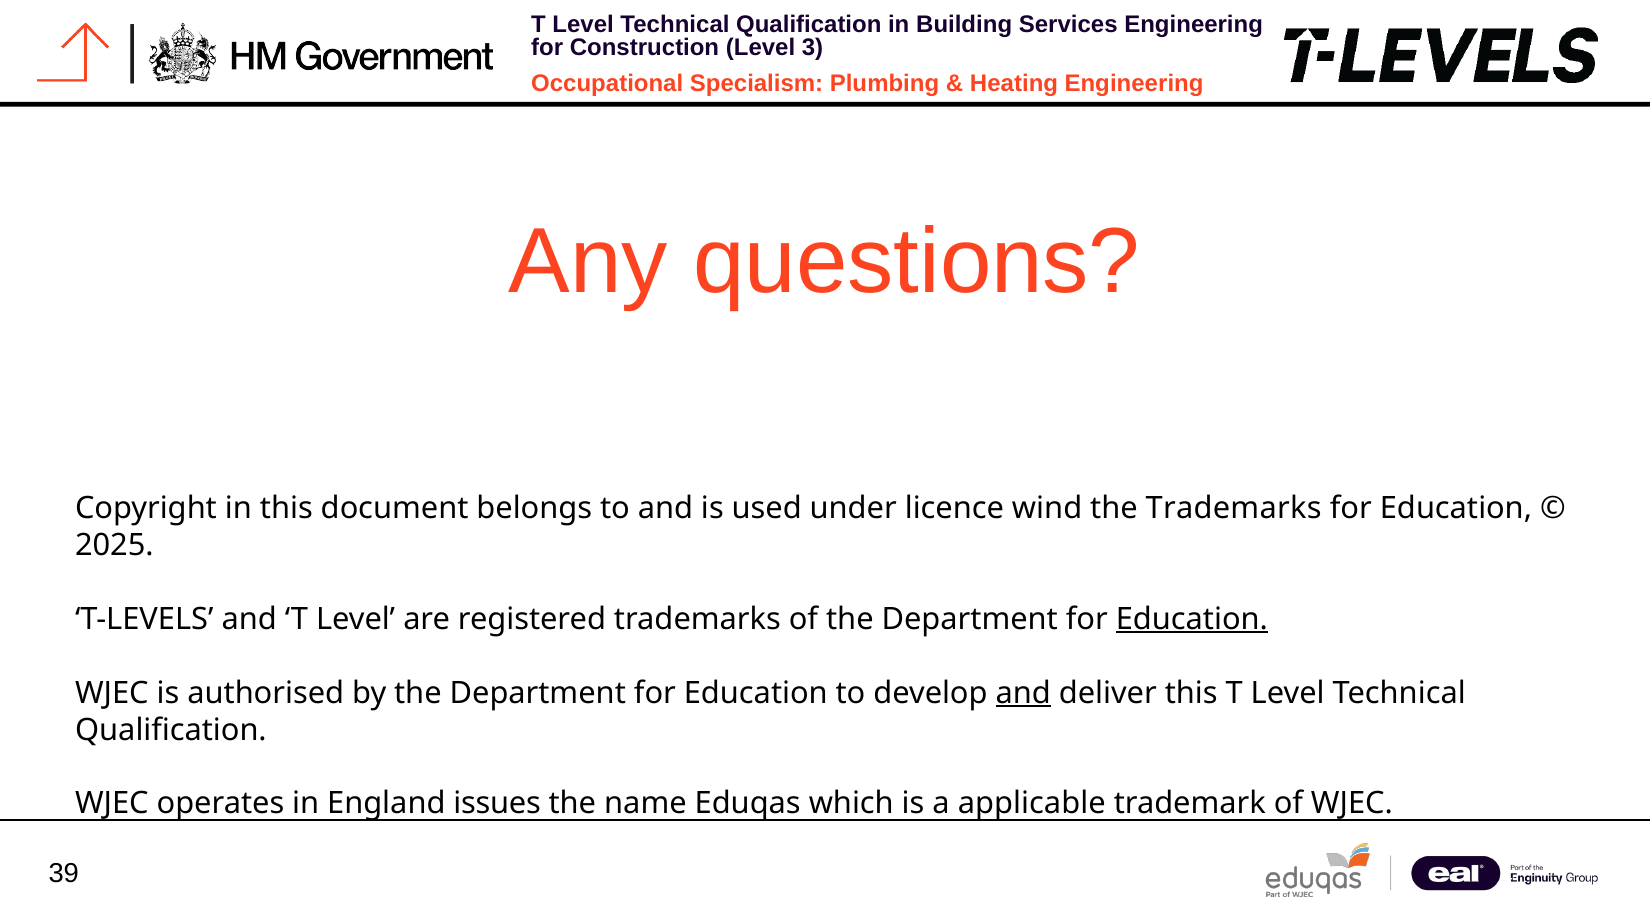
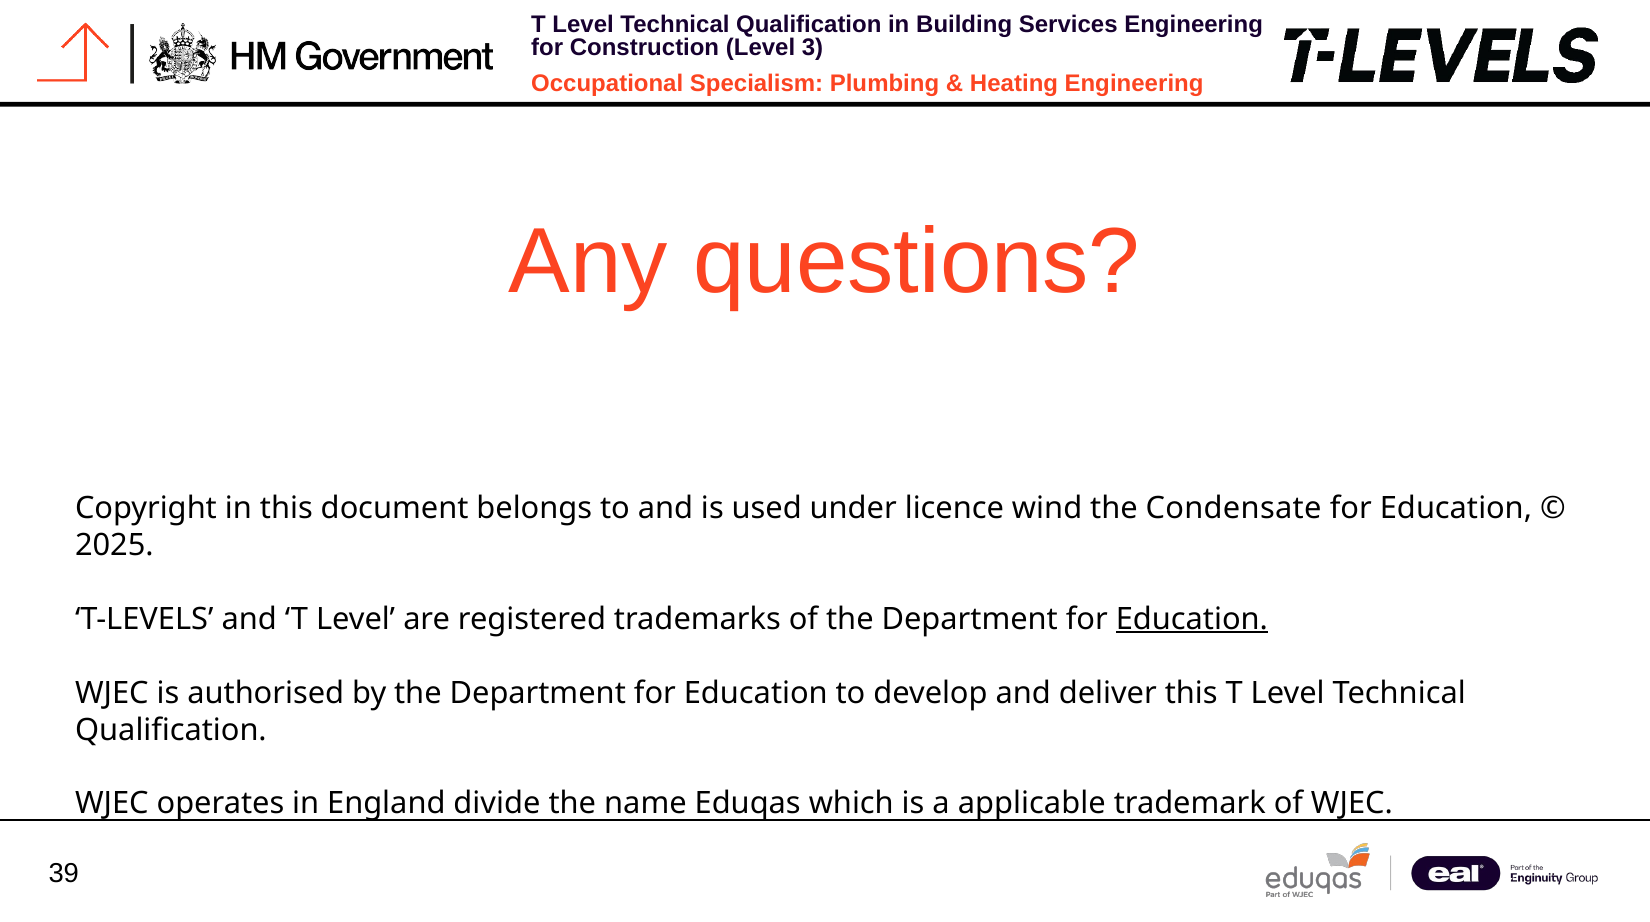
the Trademarks: Trademarks -> Condensate (1234, 508)
and underline: present -> none (1023, 693)
issues: issues -> divide (497, 804)
